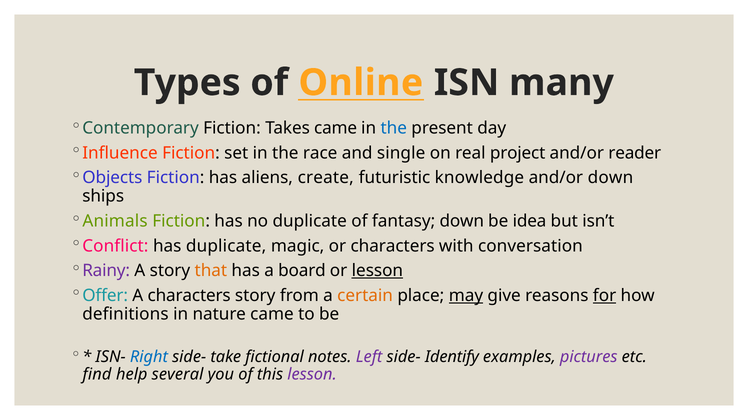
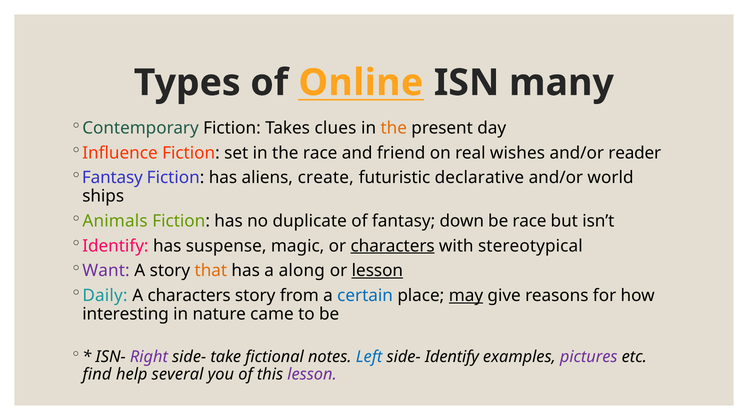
Takes came: came -> clues (335, 128)
the colour: blue -> orange (394, 128)
single: single -> friend (401, 153)
project: project -> wishes (517, 153)
Objects: Objects -> Fantasy (112, 178)
knowledge: knowledge -> declarative (479, 178)
and/or down: down -> world (611, 178)
be idea: idea -> race (529, 221)
Conflict: Conflict -> Identify (115, 246)
has duplicate: duplicate -> suspense (226, 246)
characters underline: none -> present (393, 246)
conversation: conversation -> stereotypical (530, 246)
Rainy: Rainy -> Want (106, 271)
board: board -> along (302, 271)
Offer: Offer -> Daily (105, 296)
certain colour: orange -> blue (365, 296)
for underline: present -> none (605, 296)
definitions: definitions -> interesting (126, 314)
Right colour: blue -> purple (149, 357)
Left colour: purple -> blue (369, 357)
